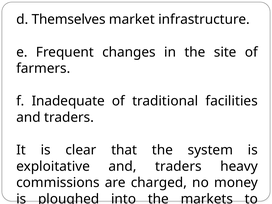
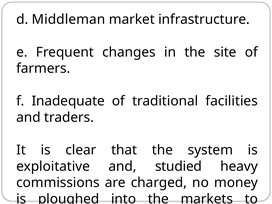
Themselves: Themselves -> Middleman (69, 20)
exploitative and traders: traders -> studied (178, 166)
